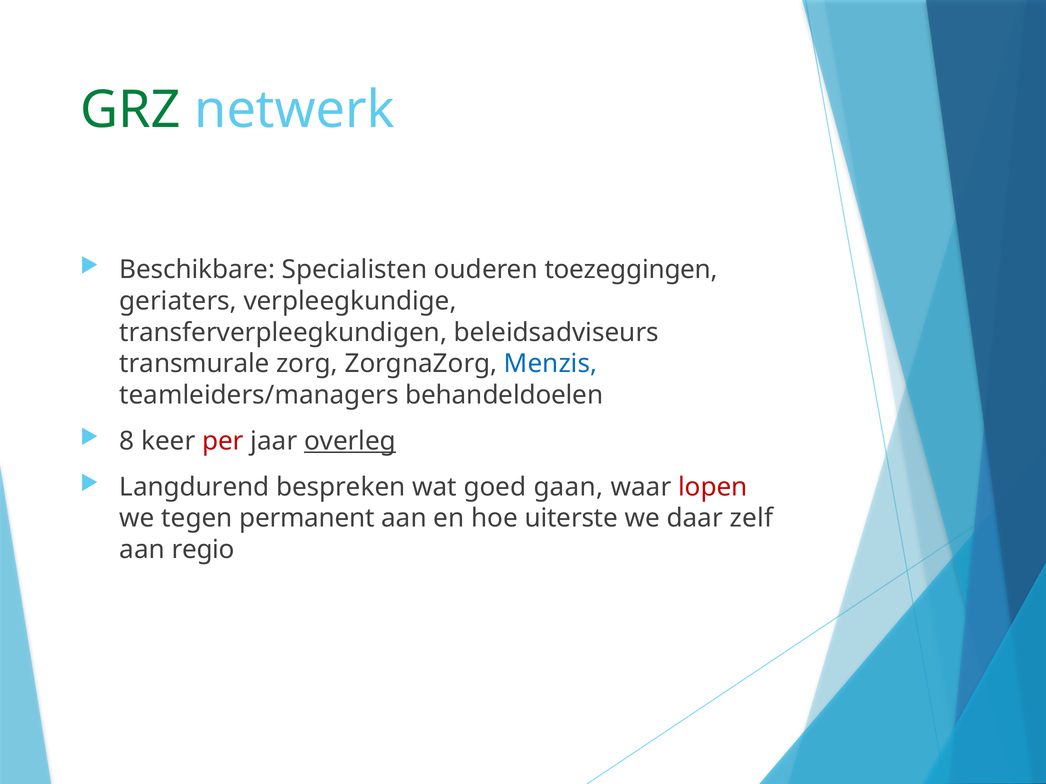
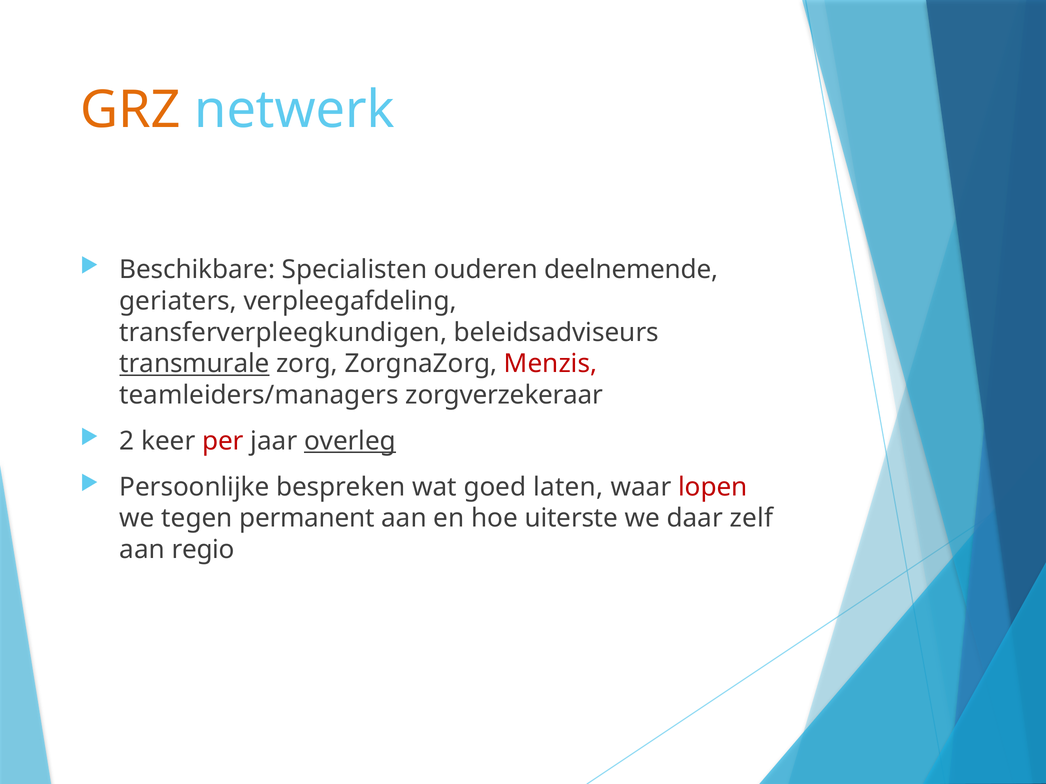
GRZ colour: green -> orange (130, 110)
toezeggingen: toezeggingen -> deelnemende (631, 270)
verpleegkundige: verpleegkundige -> verpleegafdeling (350, 301)
transmurale underline: none -> present (194, 364)
Menzis colour: blue -> red (551, 364)
behandeldoelen: behandeldoelen -> zorgverzekeraar (504, 395)
8: 8 -> 2 (127, 441)
Langdurend: Langdurend -> Persoonlijke (194, 487)
gaan: gaan -> laten (568, 487)
